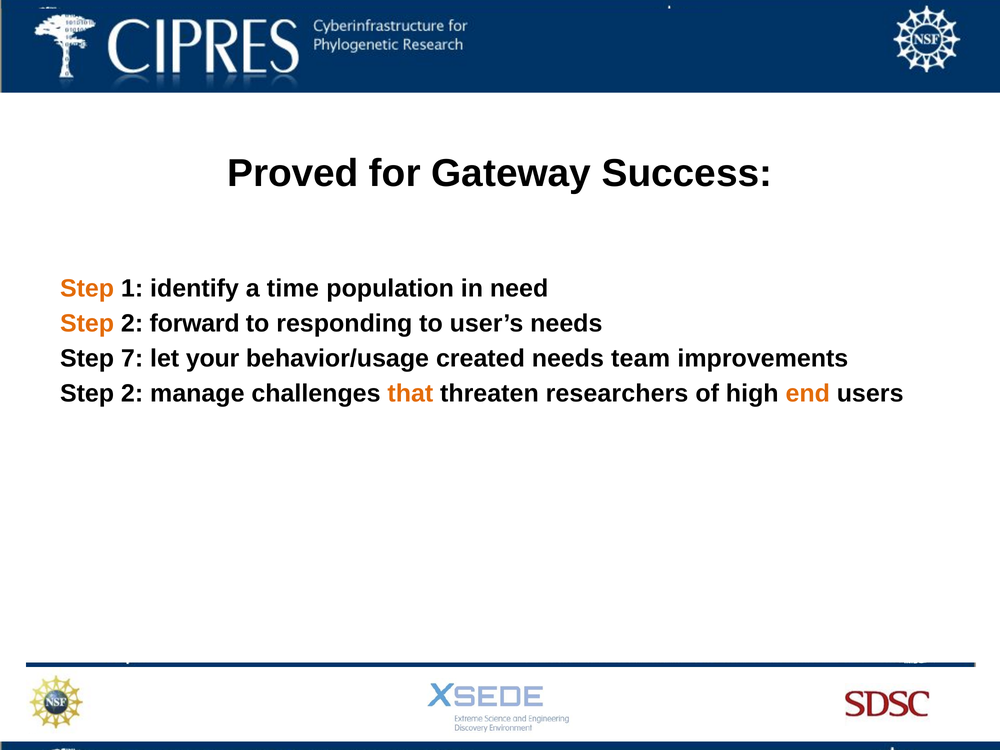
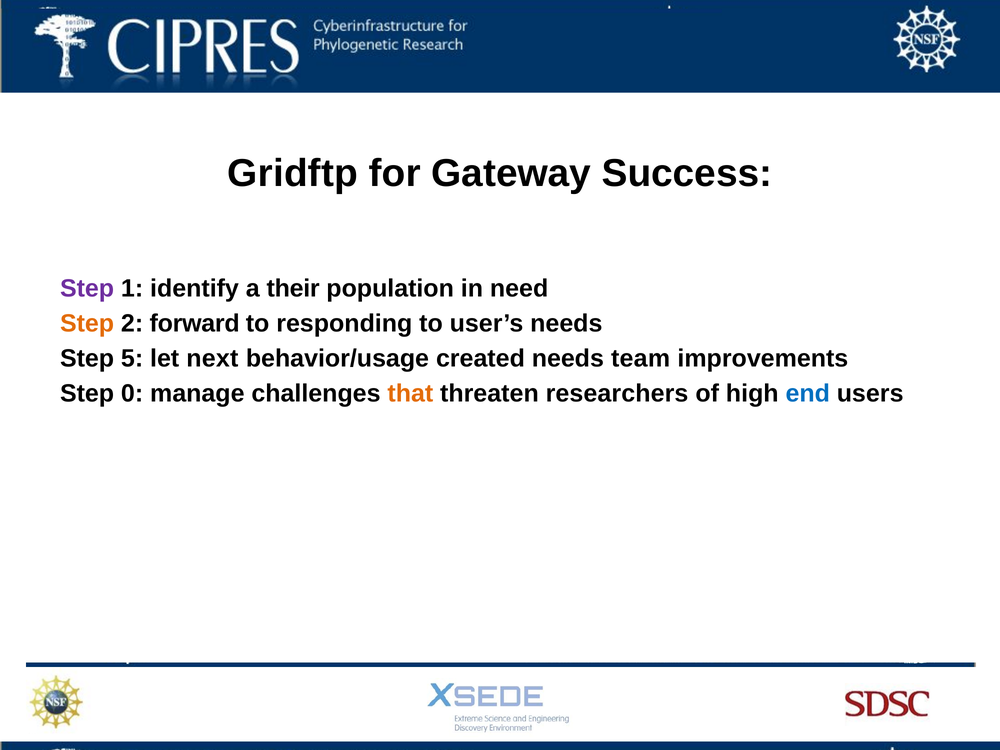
Proved: Proved -> Gridftp (293, 174)
Step colour: orange -> purple (87, 288)
time: time -> their (293, 288)
7: 7 -> 5 (132, 358)
your: your -> next (212, 358)
2: 2 -> 0 (132, 393)
end colour: orange -> blue (808, 393)
